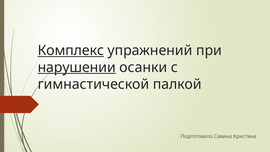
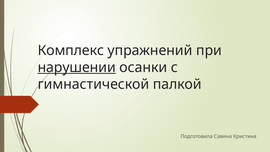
Комплекс underline: present -> none (71, 50)
